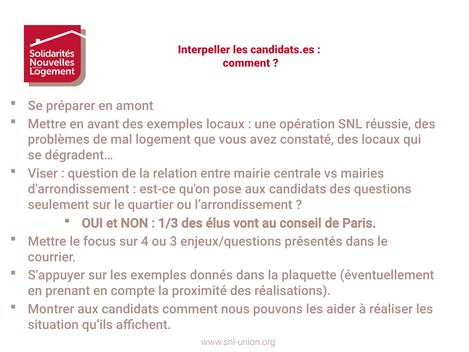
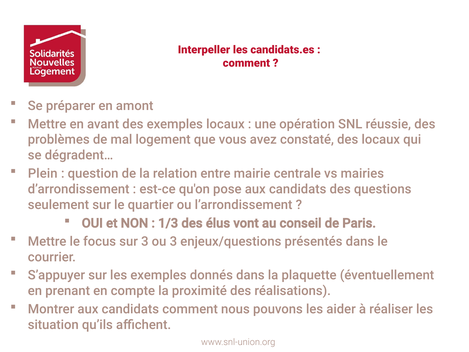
Viser: Viser -> Plein (43, 173)
sur 4: 4 -> 3 (145, 241)
